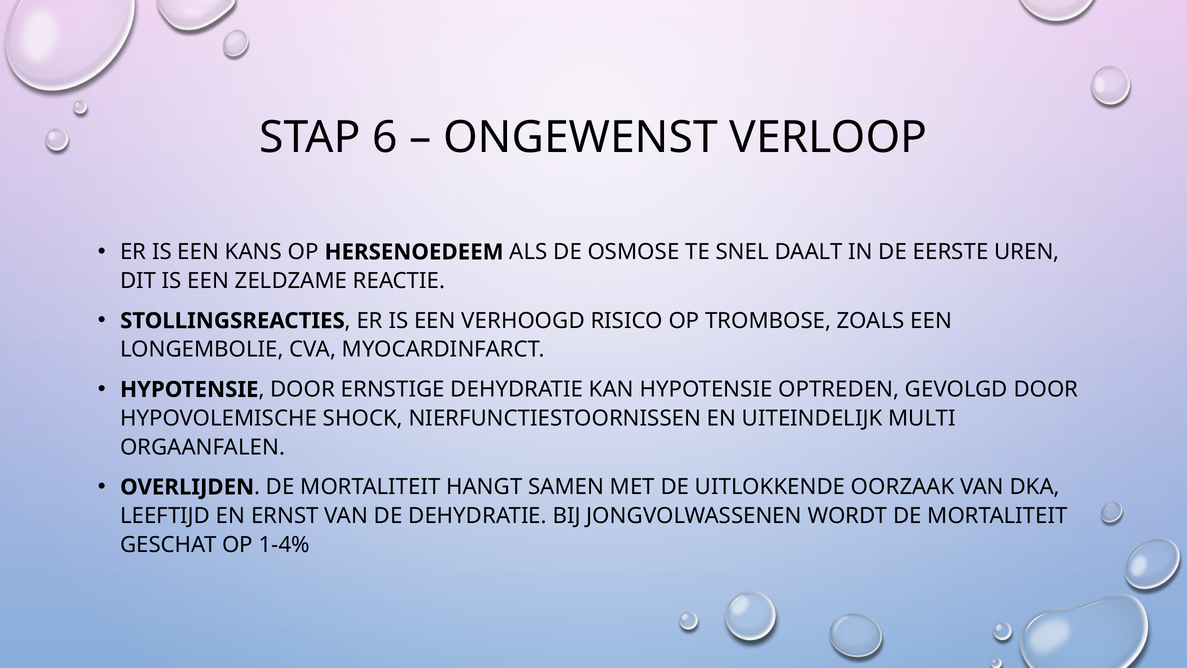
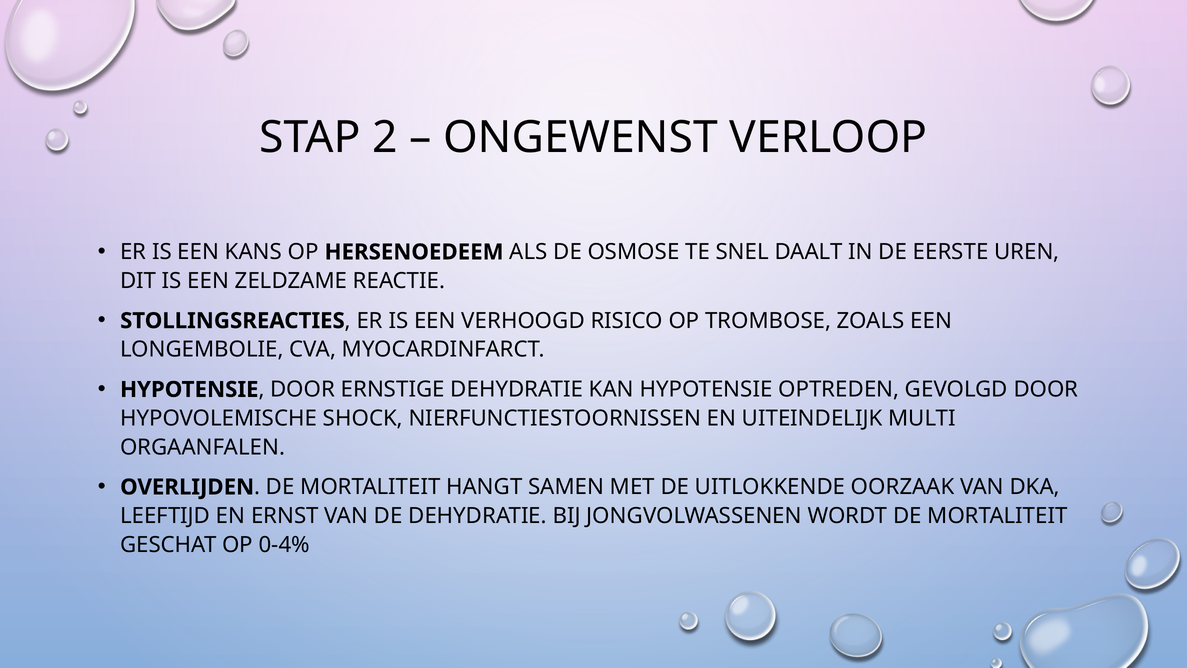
6: 6 -> 2 (385, 138)
1-4%: 1-4% -> 0-4% (284, 545)
